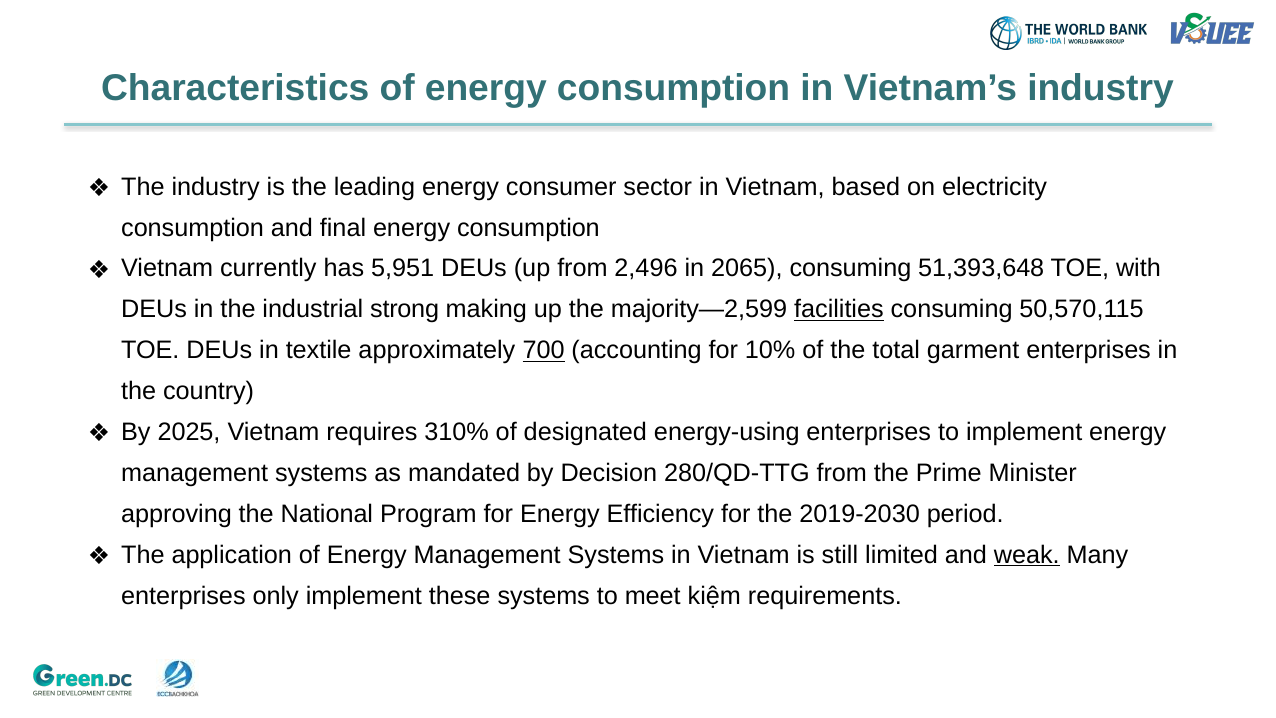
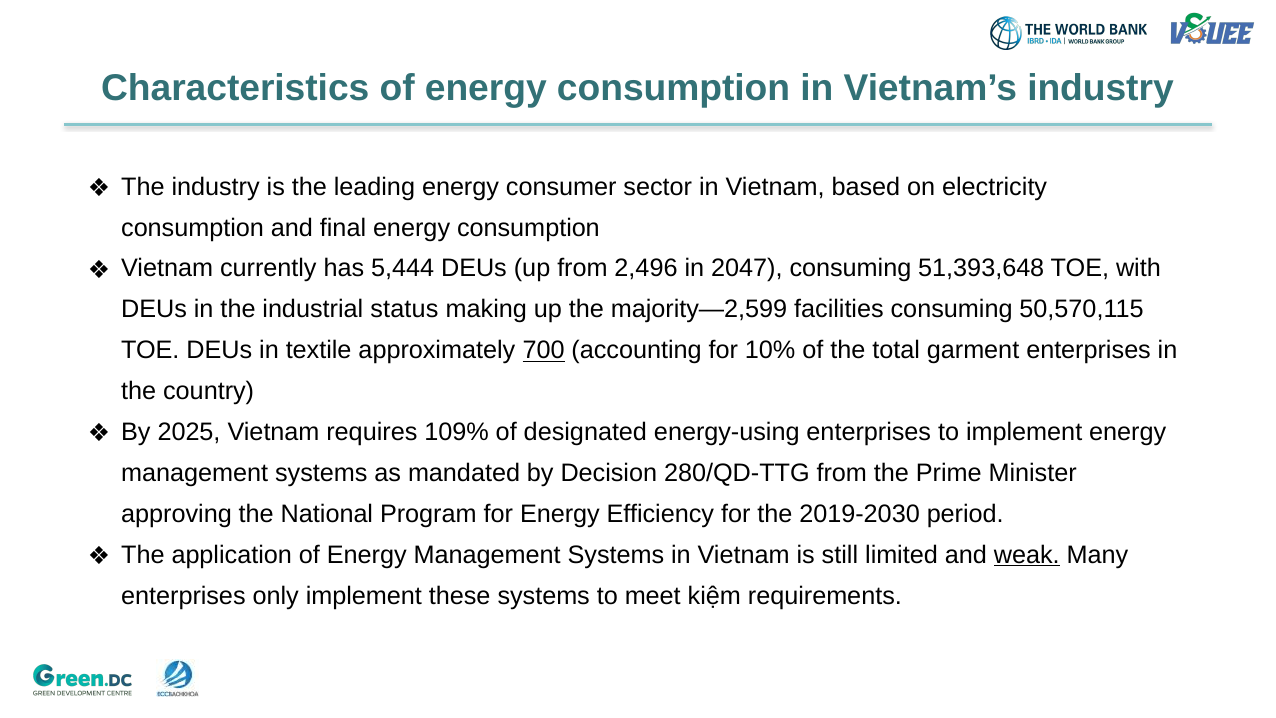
5,951: 5,951 -> 5,444 (403, 268)
2065: 2065 -> 2047 (747, 268)
strong: strong -> status (404, 309)
facilities underline: present -> none (839, 309)
310%: 310% -> 109% (457, 432)
